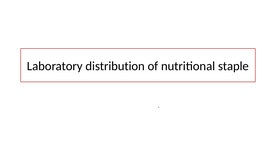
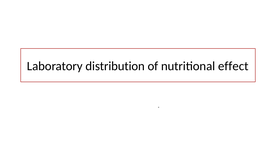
staple: staple -> effect (233, 66)
